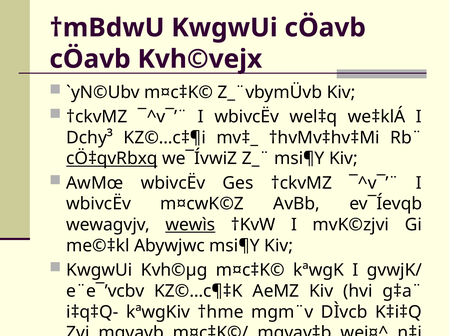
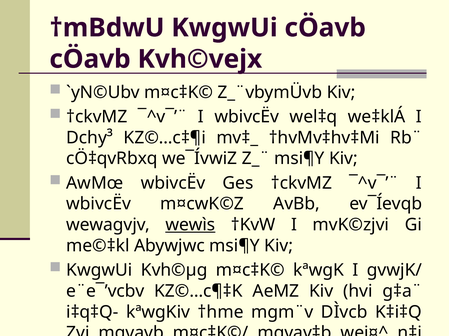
cÖ‡qvRbxq underline: present -> none (112, 159)
